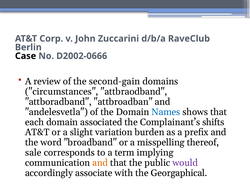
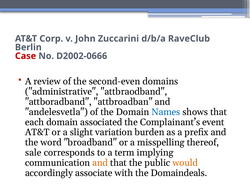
Case colour: black -> red (26, 56)
second-gain: second-gain -> second-even (115, 81)
circumstances: circumstances -> administrative (62, 91)
shifts: shifts -> event (213, 122)
would colour: purple -> orange (185, 162)
Georgaphical: Georgaphical -> Domaindeals (179, 172)
